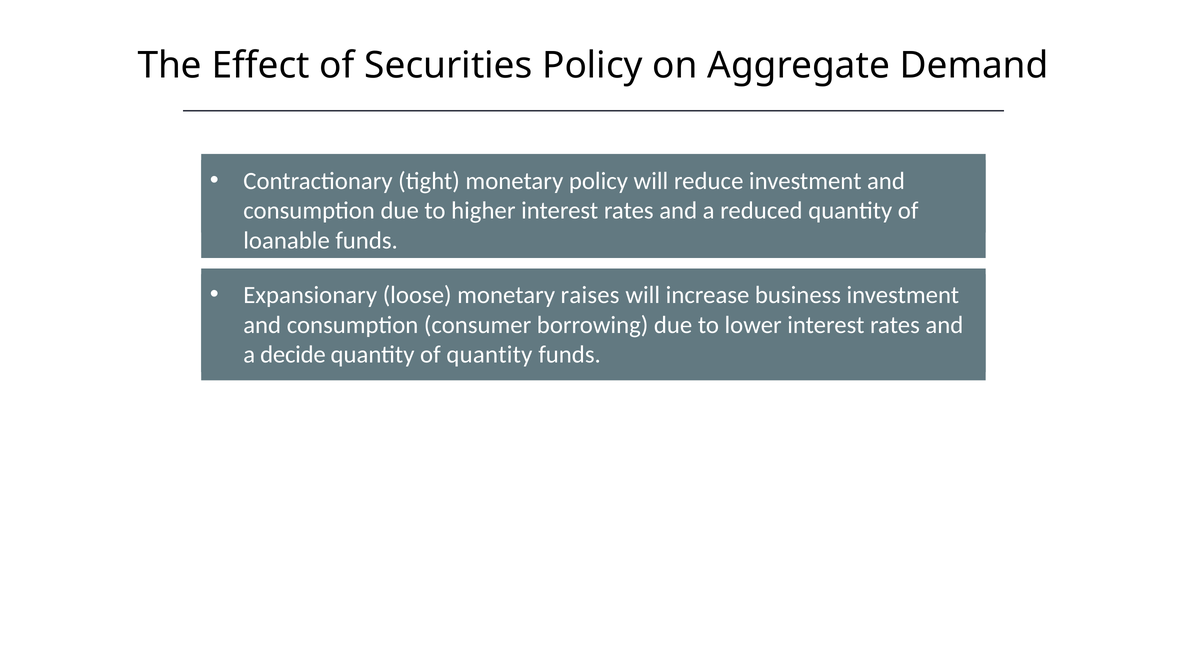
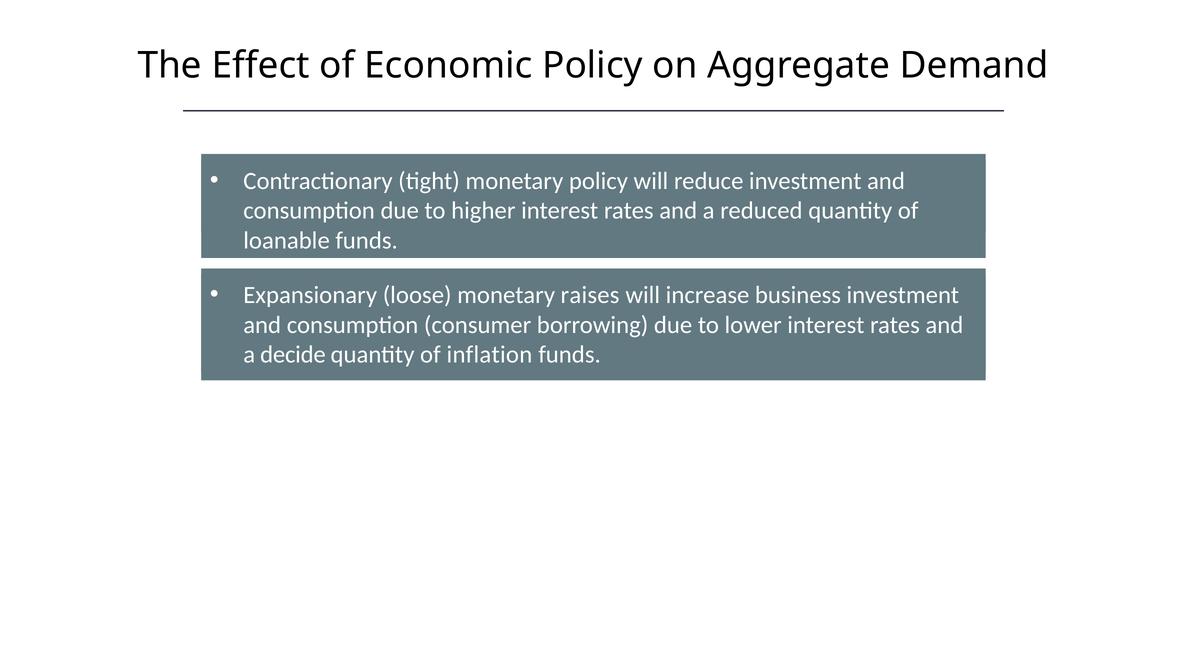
Securities: Securities -> Economic (448, 65)
of quantity: quantity -> inflation (489, 354)
